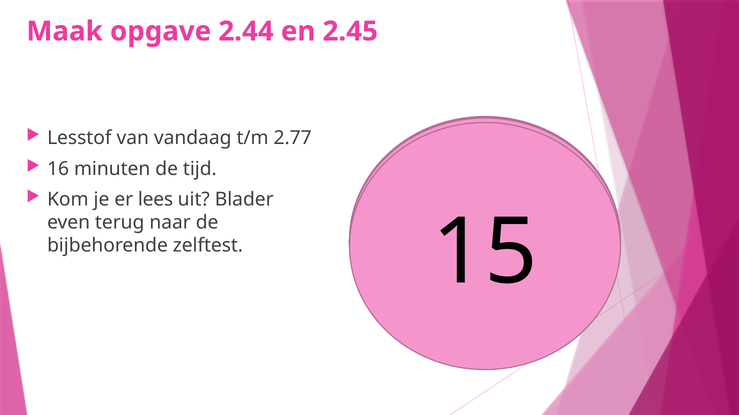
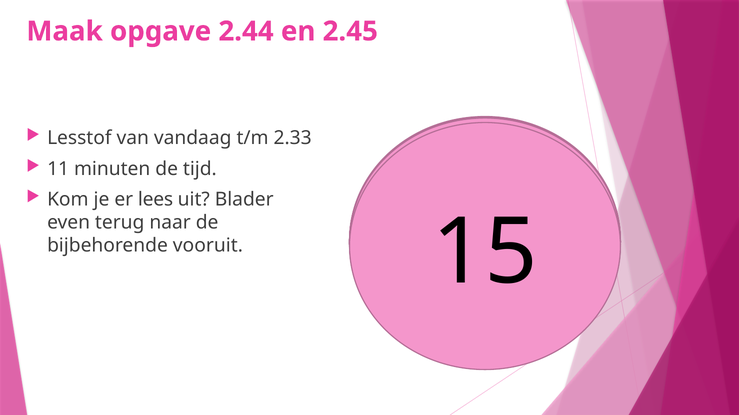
2.77: 2.77 -> 2.33 (293, 138)
16: 16 -> 11 (58, 169)
zelftest: zelftest -> vooruit (208, 246)
